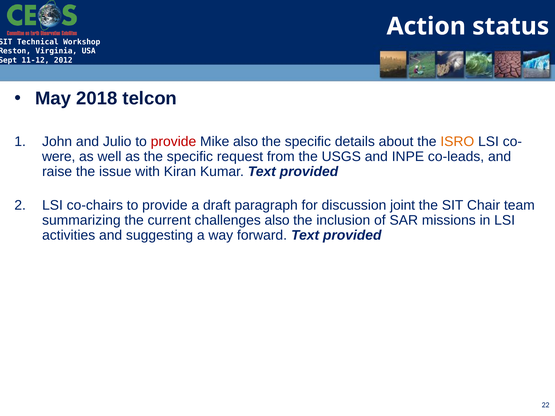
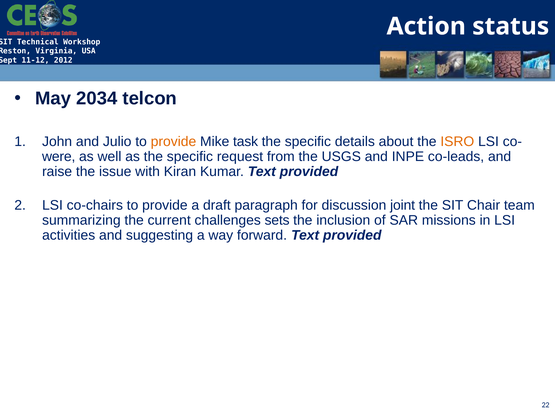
2018: 2018 -> 2034 (97, 99)
provide colour: red -> orange (173, 142)
Mike also: also -> task (246, 142)
challenges also: also -> sets (277, 220)
